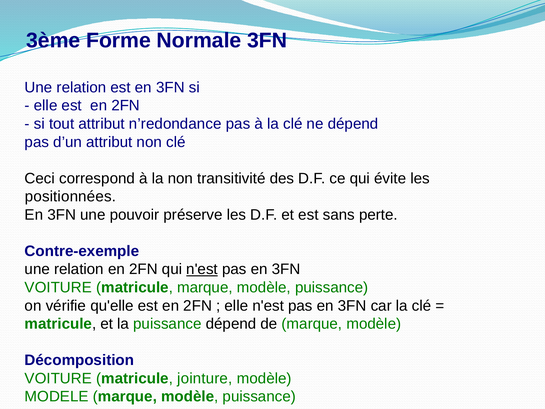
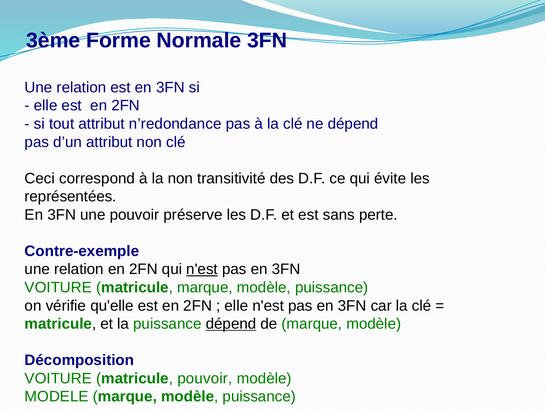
positionnées: positionnées -> représentées (71, 196)
dépend underline: none -> present (231, 324)
matricule jointure: jointure -> pouvoir (205, 378)
